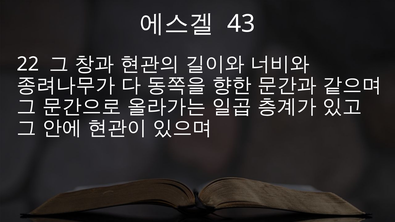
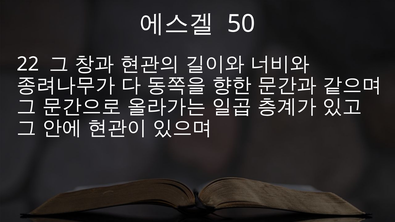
43: 43 -> 50 (241, 24)
